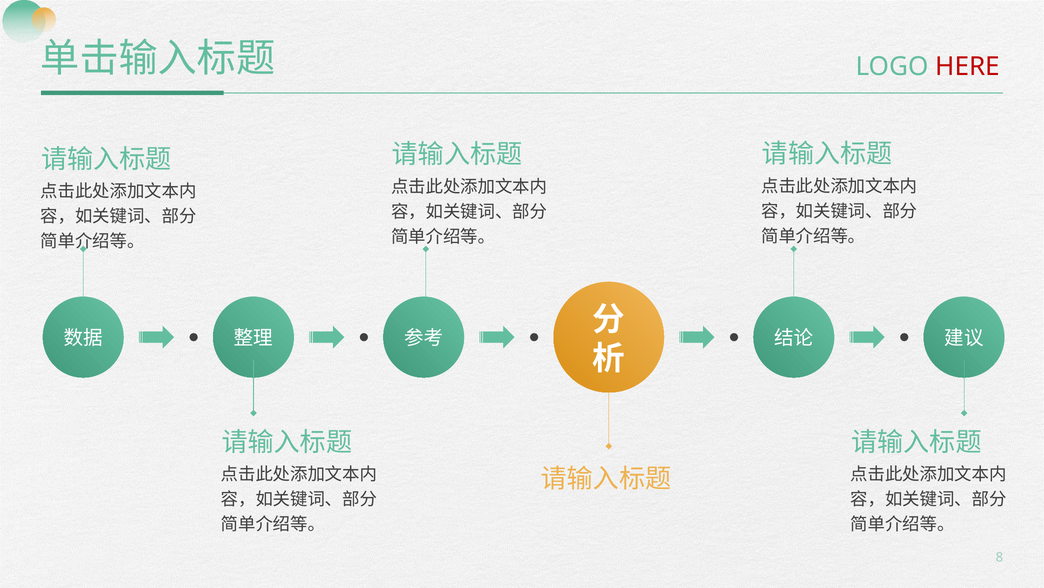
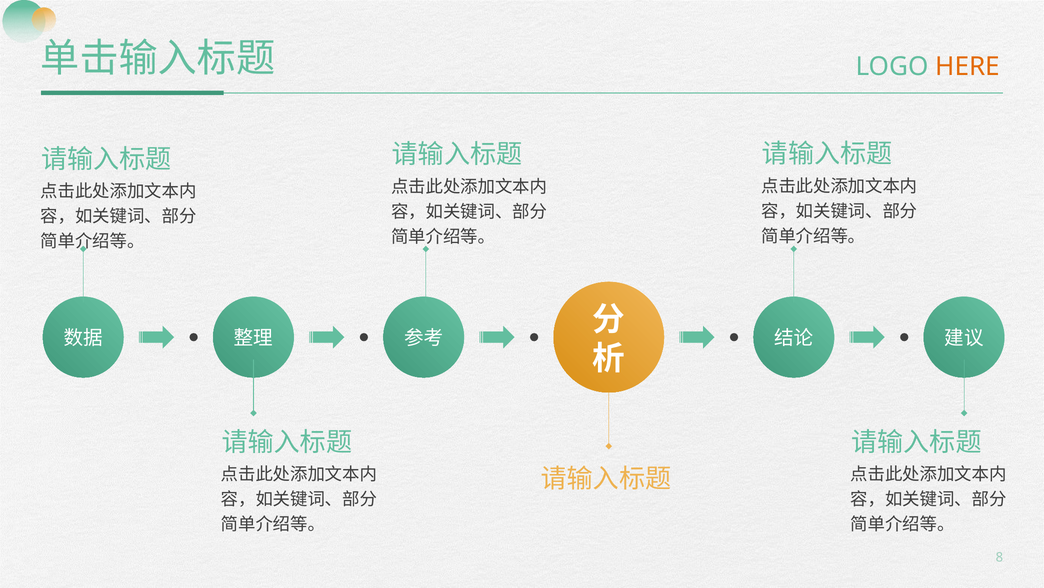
HERE colour: red -> orange (968, 66)
